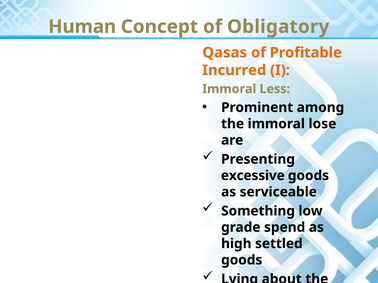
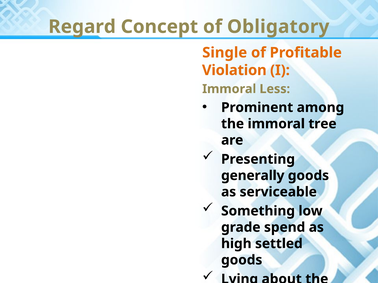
Human: Human -> Regard (82, 27)
Qasas: Qasas -> Single (225, 53)
Incurred: Incurred -> Violation (234, 70)
lose: lose -> tree (323, 124)
excessive: excessive -> generally (253, 176)
